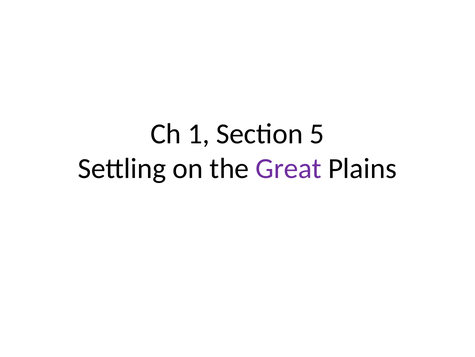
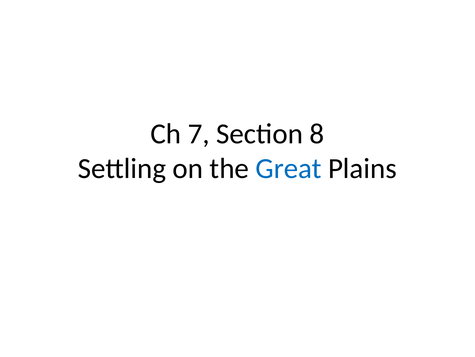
1: 1 -> 7 (199, 133)
5: 5 -> 8 (317, 133)
Great colour: purple -> blue (289, 168)
